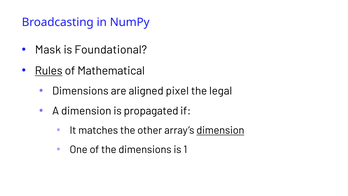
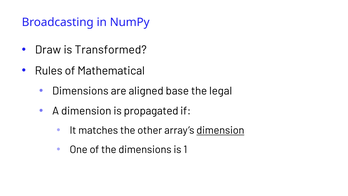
Mask: Mask -> Draw (48, 50)
Foundational: Foundational -> Transformed (111, 50)
Rules underline: present -> none (49, 71)
pixel: pixel -> base (177, 91)
